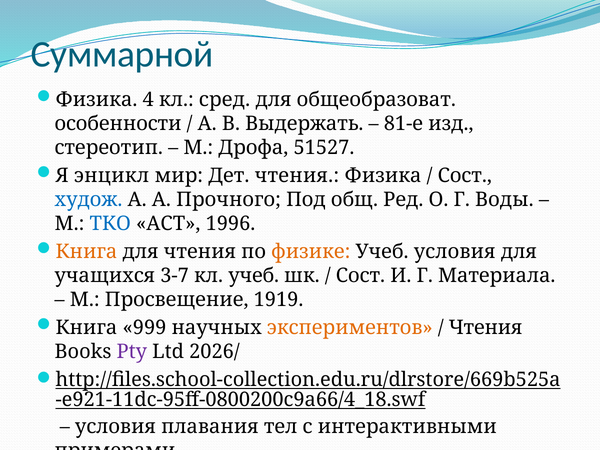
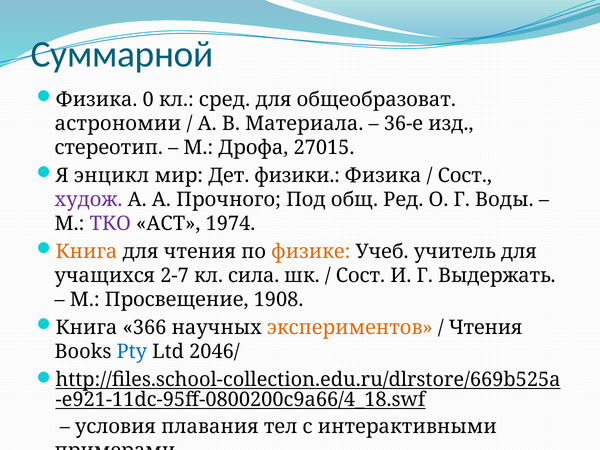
4: 4 -> 0 (148, 100)
особенности: особенности -> астрономии (118, 124)
Выдержать: Выдержать -> Материала (304, 124)
81-е: 81-е -> 36-е (403, 124)
51527: 51527 -> 27015 (324, 148)
Дет чтения: чтения -> физики (297, 176)
худож colour: blue -> purple (88, 200)
ТКО colour: blue -> purple (110, 224)
1996: 1996 -> 1974 (230, 224)
Учеб условия: условия -> учитель (455, 252)
3-7: 3-7 -> 2-7 (175, 276)
кл учеб: учеб -> сила (254, 276)
Материала: Материала -> Выдержать (497, 276)
1919: 1919 -> 1908 (279, 300)
999: 999 -> 366 (144, 328)
Pty colour: purple -> blue (132, 352)
2026/: 2026/ -> 2046/ (214, 352)
